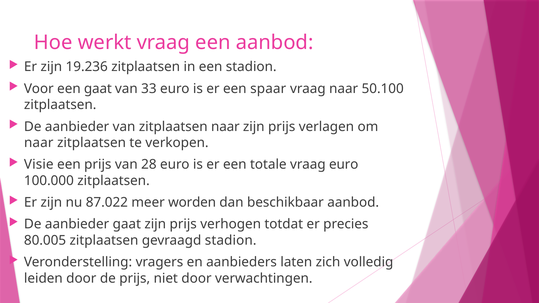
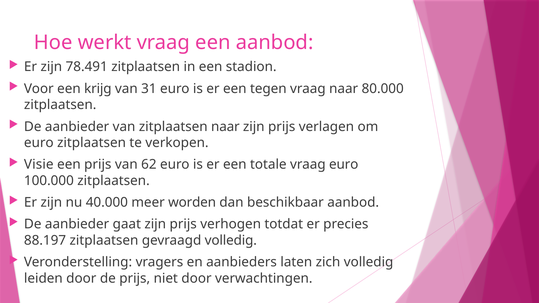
19.236: 19.236 -> 78.491 (87, 67)
een gaat: gaat -> krijg (98, 89)
33: 33 -> 31 (149, 89)
spaar: spaar -> tegen (268, 89)
50.100: 50.100 -> 80.000 (383, 89)
naar: naar -> euro (39, 143)
28: 28 -> 62 (149, 165)
87.022: 87.022 -> 40.000 (107, 203)
80.005: 80.005 -> 88.197 (45, 241)
gevraagd stadion: stadion -> volledig (231, 241)
